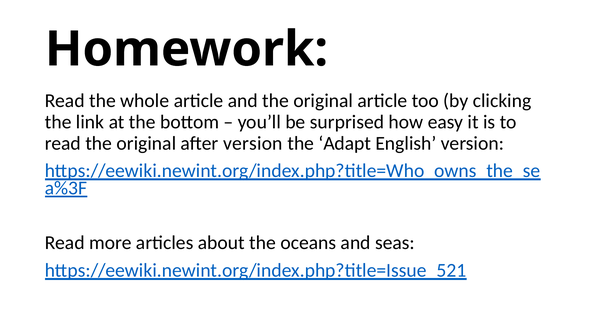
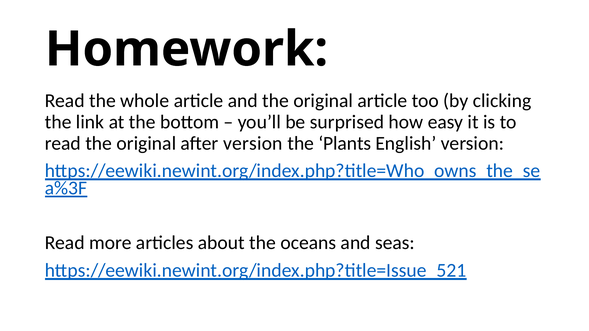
Adapt: Adapt -> Plants (345, 143)
